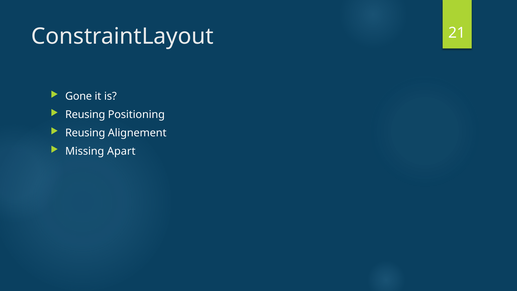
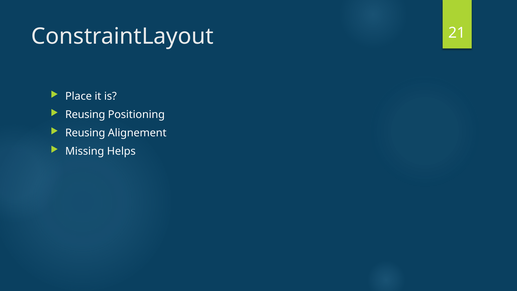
Gone: Gone -> Place (79, 96)
Apart: Apart -> Helps (121, 151)
